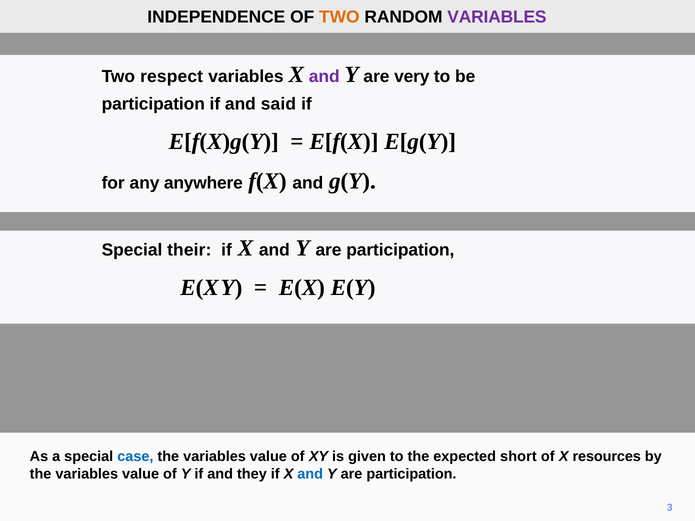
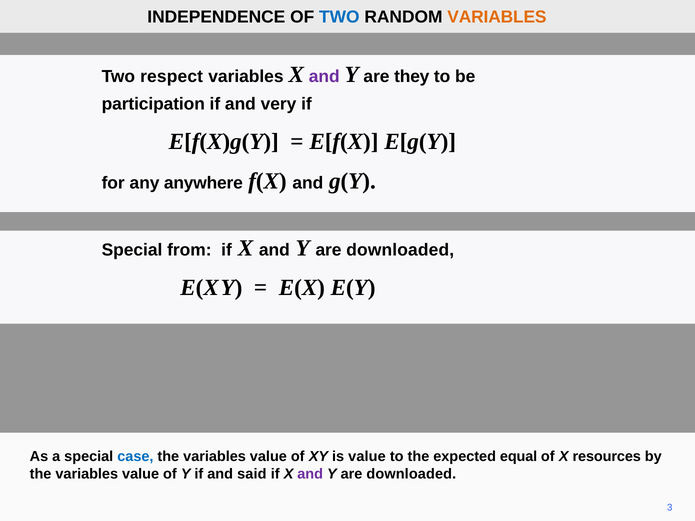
TWO colour: orange -> blue (339, 17)
VARIABLES colour: purple -> orange (497, 17)
very: very -> they (412, 76)
said: said -> very (278, 104)
their: their -> from (189, 250)
participation: participation -> downloaded (400, 250)
is given: given -> value (367, 457)
short: short -> equal (519, 457)
they: they -> said (252, 474)
and colour: blue -> purple (310, 474)
participation: participation -> downloaded (411, 474)
